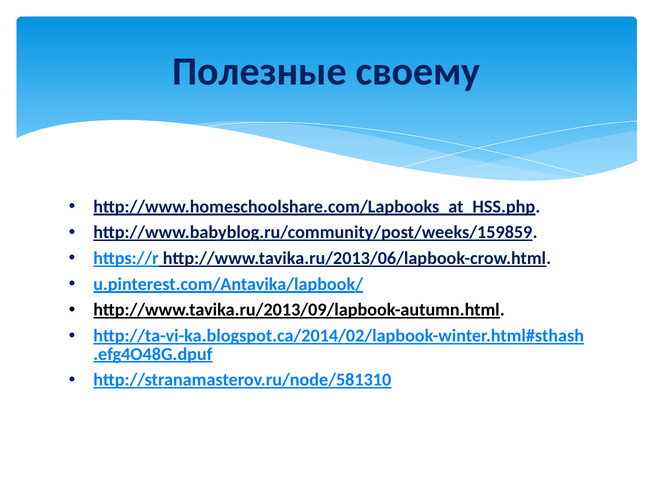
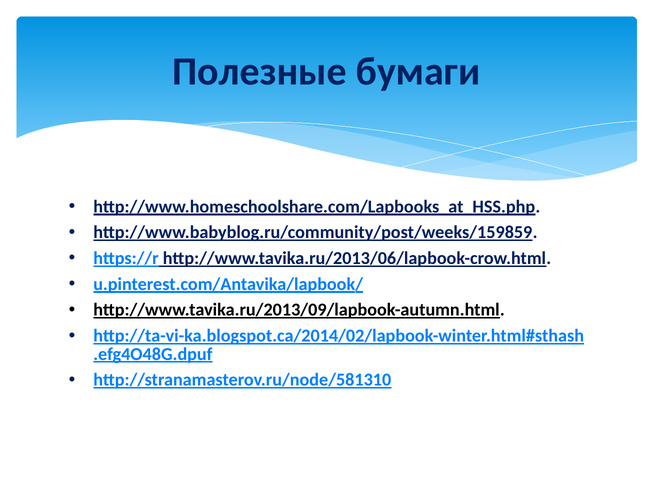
своему: своему -> бумаги (418, 72)
